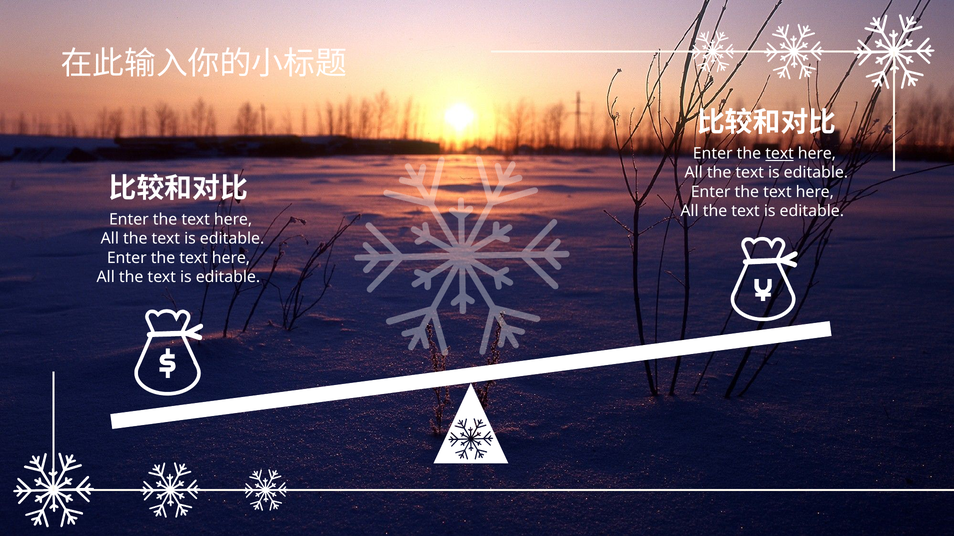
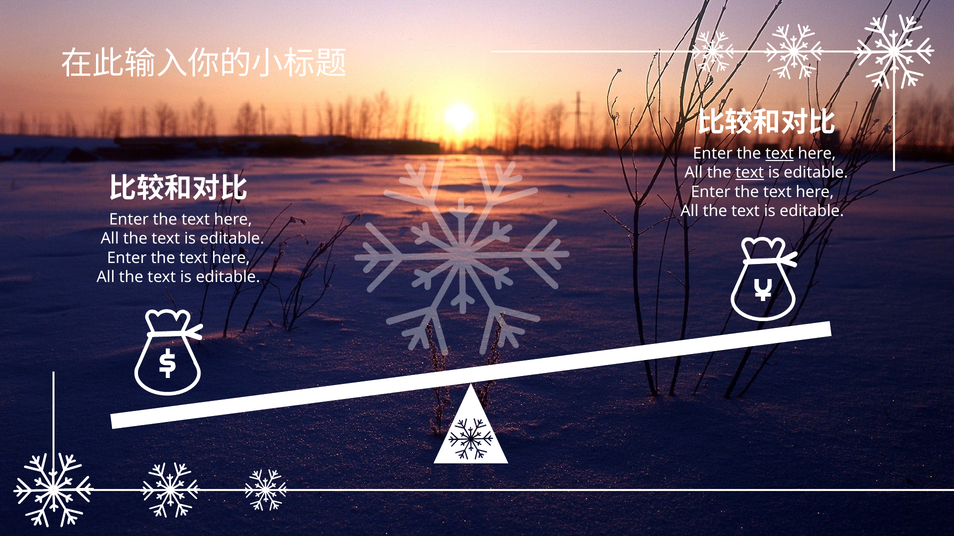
text underline: none -> present (750, 173)
